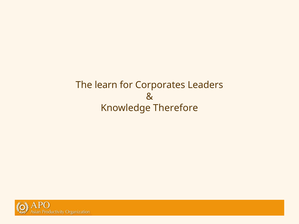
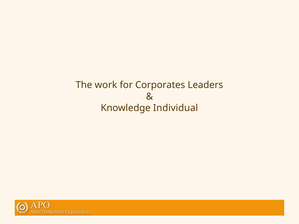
learn: learn -> work (106, 85)
Therefore: Therefore -> Individual (176, 108)
